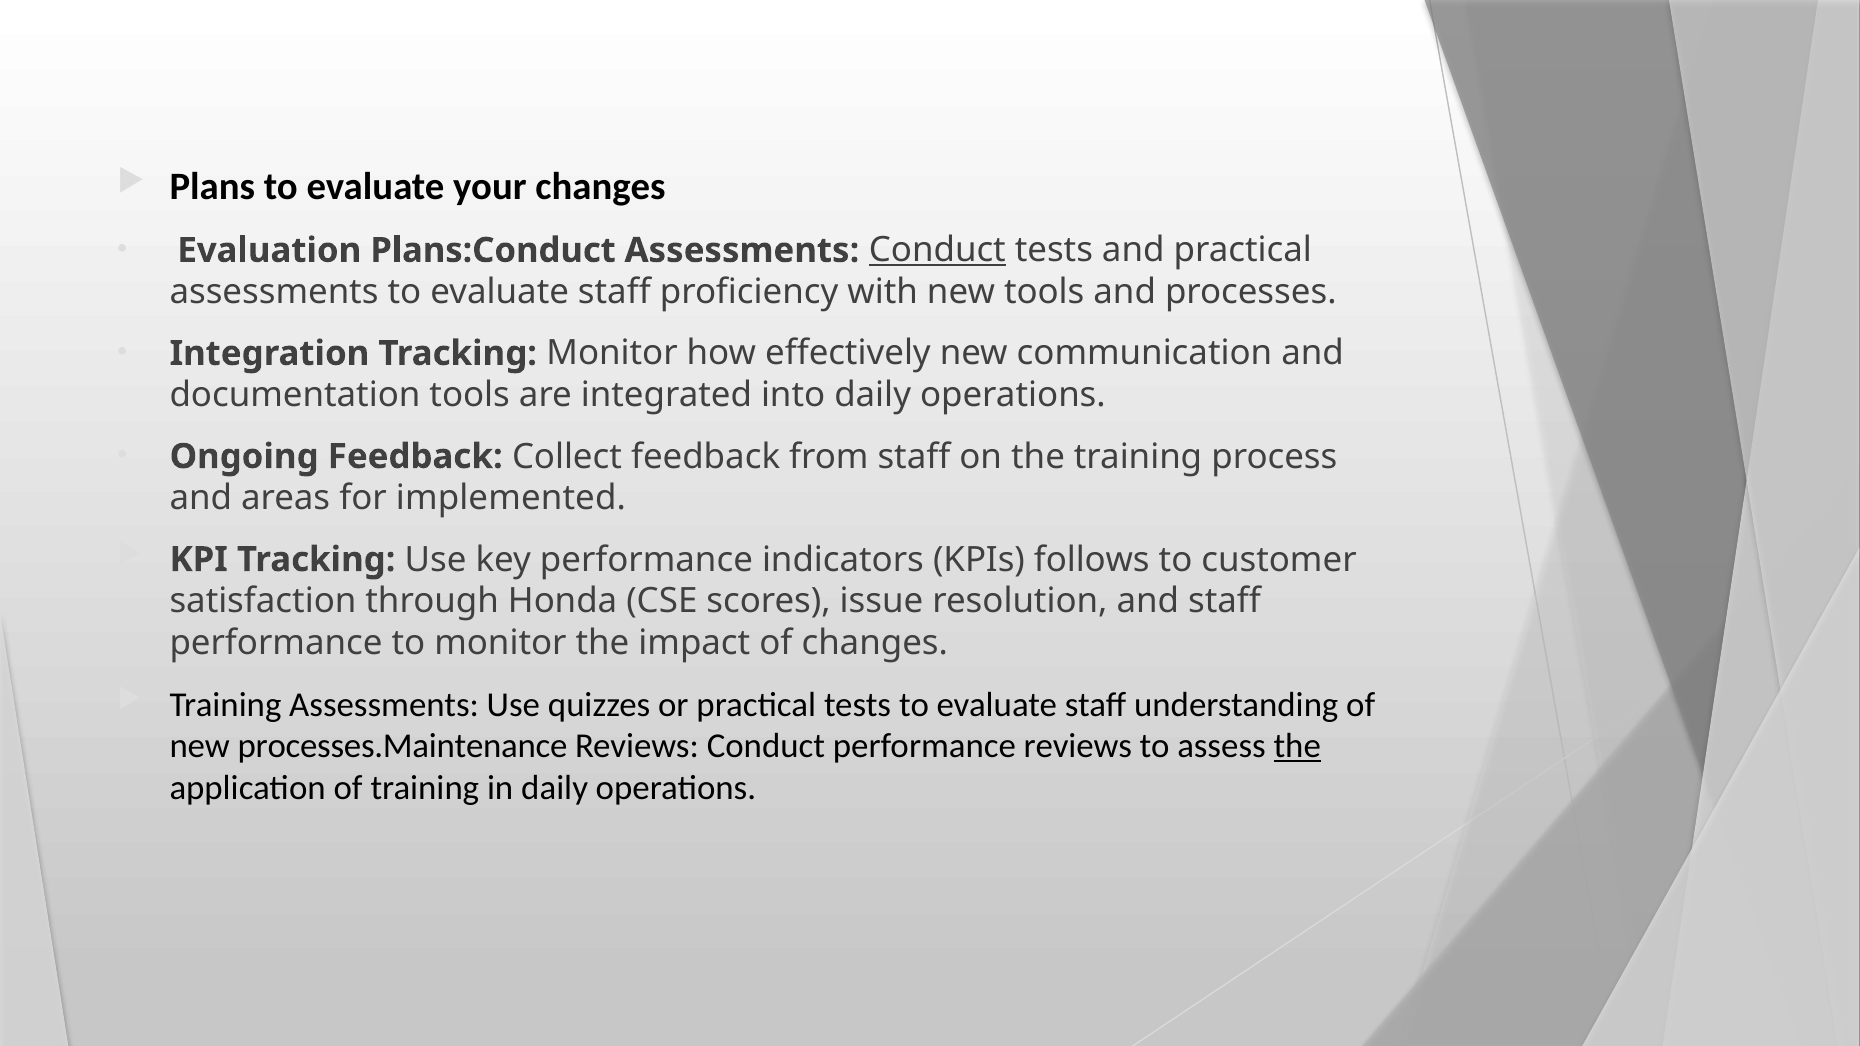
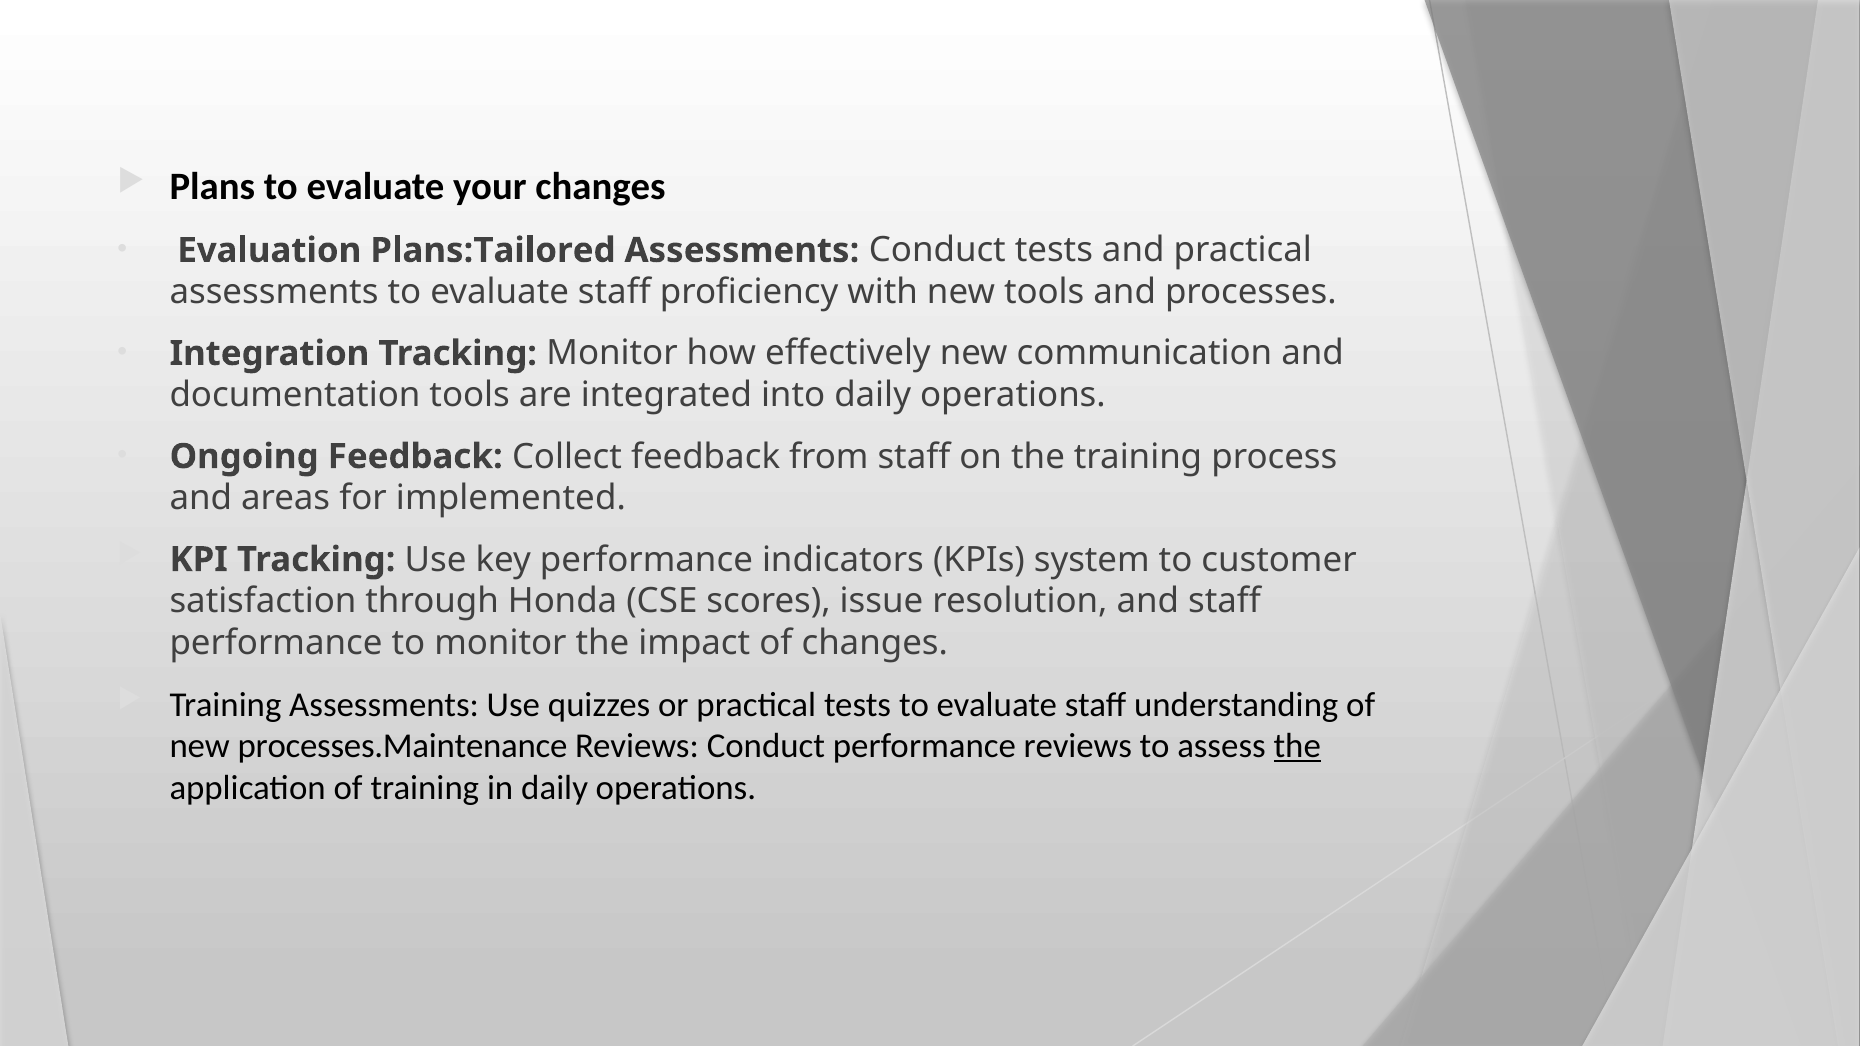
Plans:Conduct: Plans:Conduct -> Plans:Tailored (493, 250)
Conduct underline: present -> none (937, 250)
follows: follows -> system (1092, 560)
